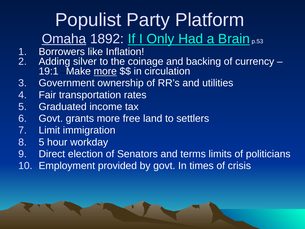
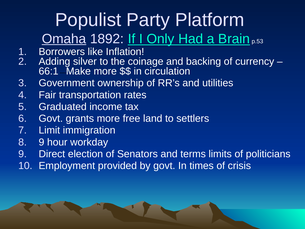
19:1: 19:1 -> 66:1 (49, 71)
more underline: present -> none (105, 71)
8 5: 5 -> 9 (41, 142)
